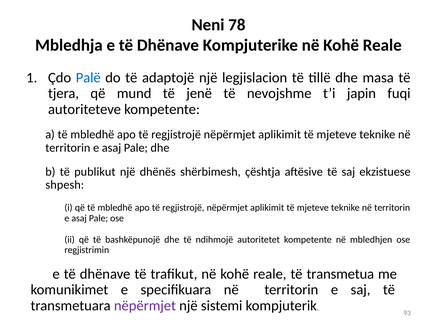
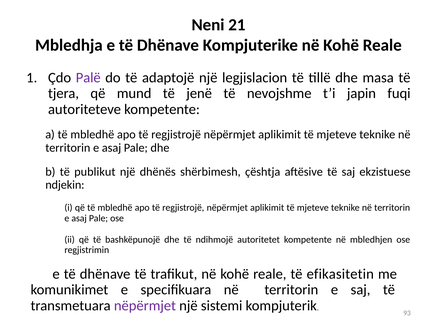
78: 78 -> 21 (237, 25)
Palë colour: blue -> purple (88, 78)
shpesh: shpesh -> ndjekin (65, 185)
transmetua: transmetua -> efikasitetin (340, 274)
